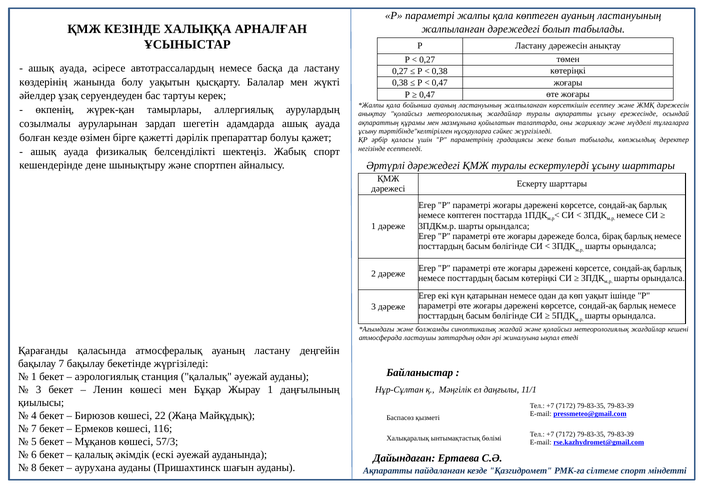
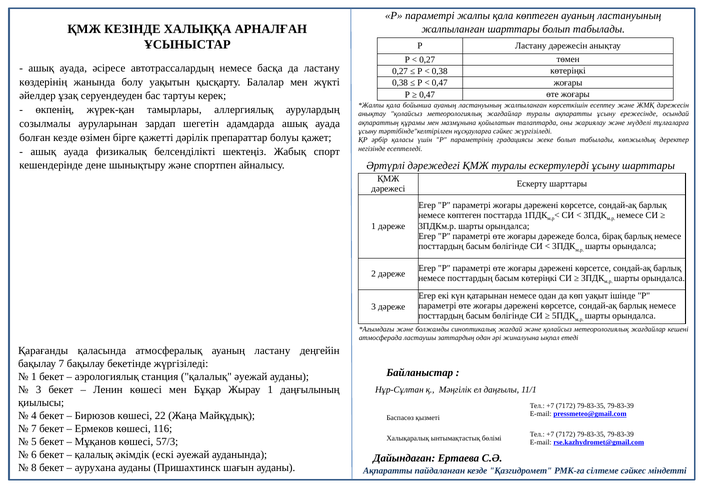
жалпыланған дәрежедегі: дәрежедегі -> шарттары (514, 29)
сілтеме спорт: спорт -> сәйкес (633, 470)
